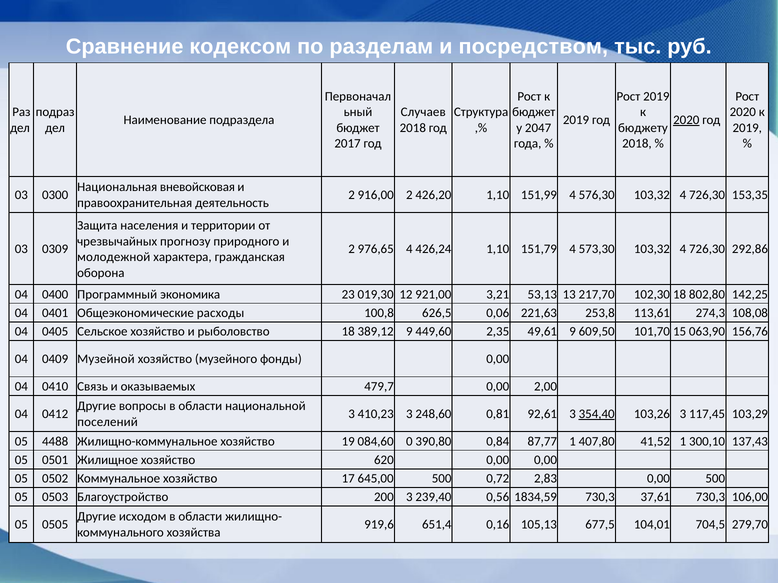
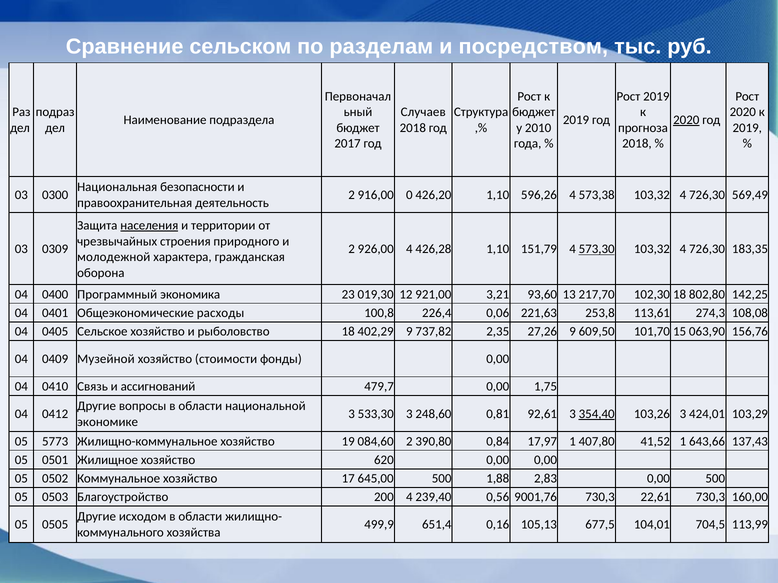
кодексом: кодексом -> сельском (240, 47)
2047: 2047 -> 2010 (538, 128)
бюджету: бюджету -> прогноза (643, 128)
вневойсковая: вневойсковая -> безопасности (197, 187)
916,00 2: 2 -> 0 (409, 195)
151,99: 151,99 -> 596,26 (539, 195)
576,30: 576,30 -> 573,38 (597, 195)
153,35: 153,35 -> 569,49 (750, 195)
населения underline: none -> present (149, 226)
прогнозу: прогнозу -> строения (185, 241)
976,65: 976,65 -> 926,00 (376, 249)
426,24: 426,24 -> 426,28 (433, 249)
573,30 underline: none -> present (597, 249)
292,86: 292,86 -> 183,35 (750, 249)
53,13: 53,13 -> 93,60 (542, 295)
626,5: 626,5 -> 226,4 (437, 313)
389,12: 389,12 -> 402,29 (376, 332)
449,60: 449,60 -> 737,82 (433, 332)
49,61: 49,61 -> 27,26 (542, 332)
музейного: музейного -> стоимости (226, 359)
оказываемых: оказываемых -> ассигнований (158, 387)
2,00: 2,00 -> 1,75 (546, 387)
410,23: 410,23 -> 533,30 (376, 414)
117,45: 117,45 -> 424,01 (707, 414)
поселений: поселений -> экономике (108, 422)
4488: 4488 -> 5773 (55, 442)
084,60 0: 0 -> 2 (409, 442)
87,77: 87,77 -> 17,97 (542, 442)
300,10: 300,10 -> 643,66 (707, 442)
0,72: 0,72 -> 1,88 (498, 479)
200 3: 3 -> 4 (409, 498)
1834,59: 1834,59 -> 9001,76 (536, 498)
37,61: 37,61 -> 22,61 (655, 498)
106,00: 106,00 -> 160,00 (750, 498)
919,6: 919,6 -> 499,9 (379, 525)
279,70: 279,70 -> 113,99 (750, 525)
